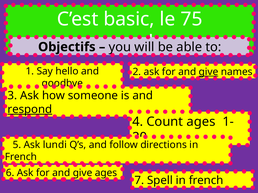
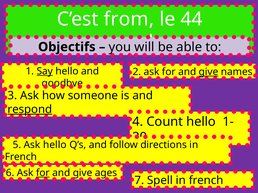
basic: basic -> from (129, 19)
75: 75 -> 44 (191, 19)
Say underline: none -> present (45, 71)
Count ages: ages -> hello (201, 122)
Ask lundi: lundi -> hello (55, 145)
for underline: none -> present (43, 173)
